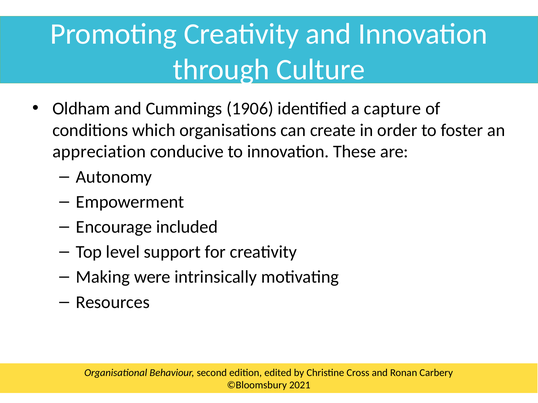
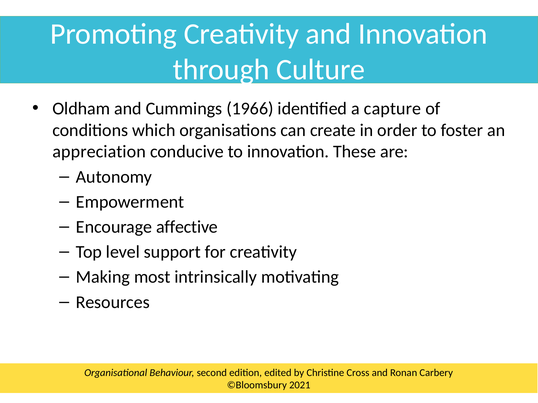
1906: 1906 -> 1966 (250, 109)
included: included -> affective (187, 227)
were: were -> most (152, 277)
